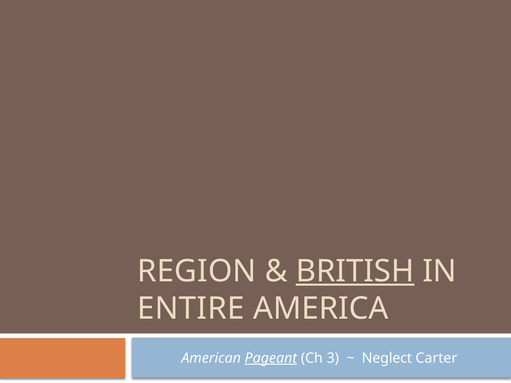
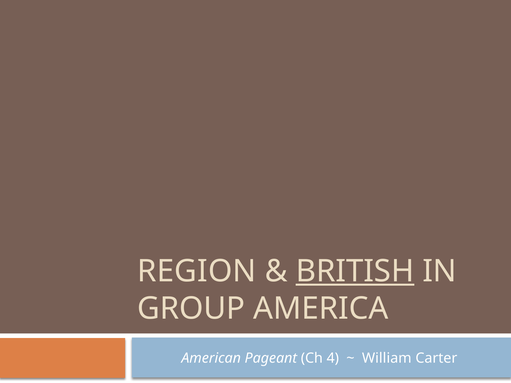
ENTIRE: ENTIRE -> GROUP (191, 309)
Pageant underline: present -> none (271, 358)
3: 3 -> 4 (333, 358)
Neglect: Neglect -> William (387, 358)
